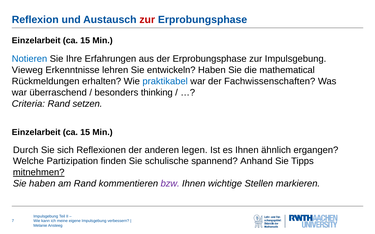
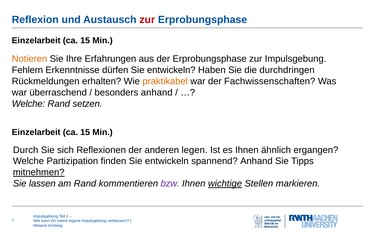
Notieren colour: blue -> orange (30, 59)
Vieweg: Vieweg -> Fehlern (27, 70)
lehren: lehren -> dürfen (115, 70)
mathematical: mathematical -> durchdringen (287, 70)
praktikabel colour: blue -> orange (165, 81)
besonders thinking: thinking -> anhand (157, 93)
Criteria: Criteria -> Welche (28, 104)
finden Sie schulische: schulische -> entwickeln (167, 161)
Sie haben: haben -> lassen (42, 184)
wichtige underline: none -> present (225, 184)
